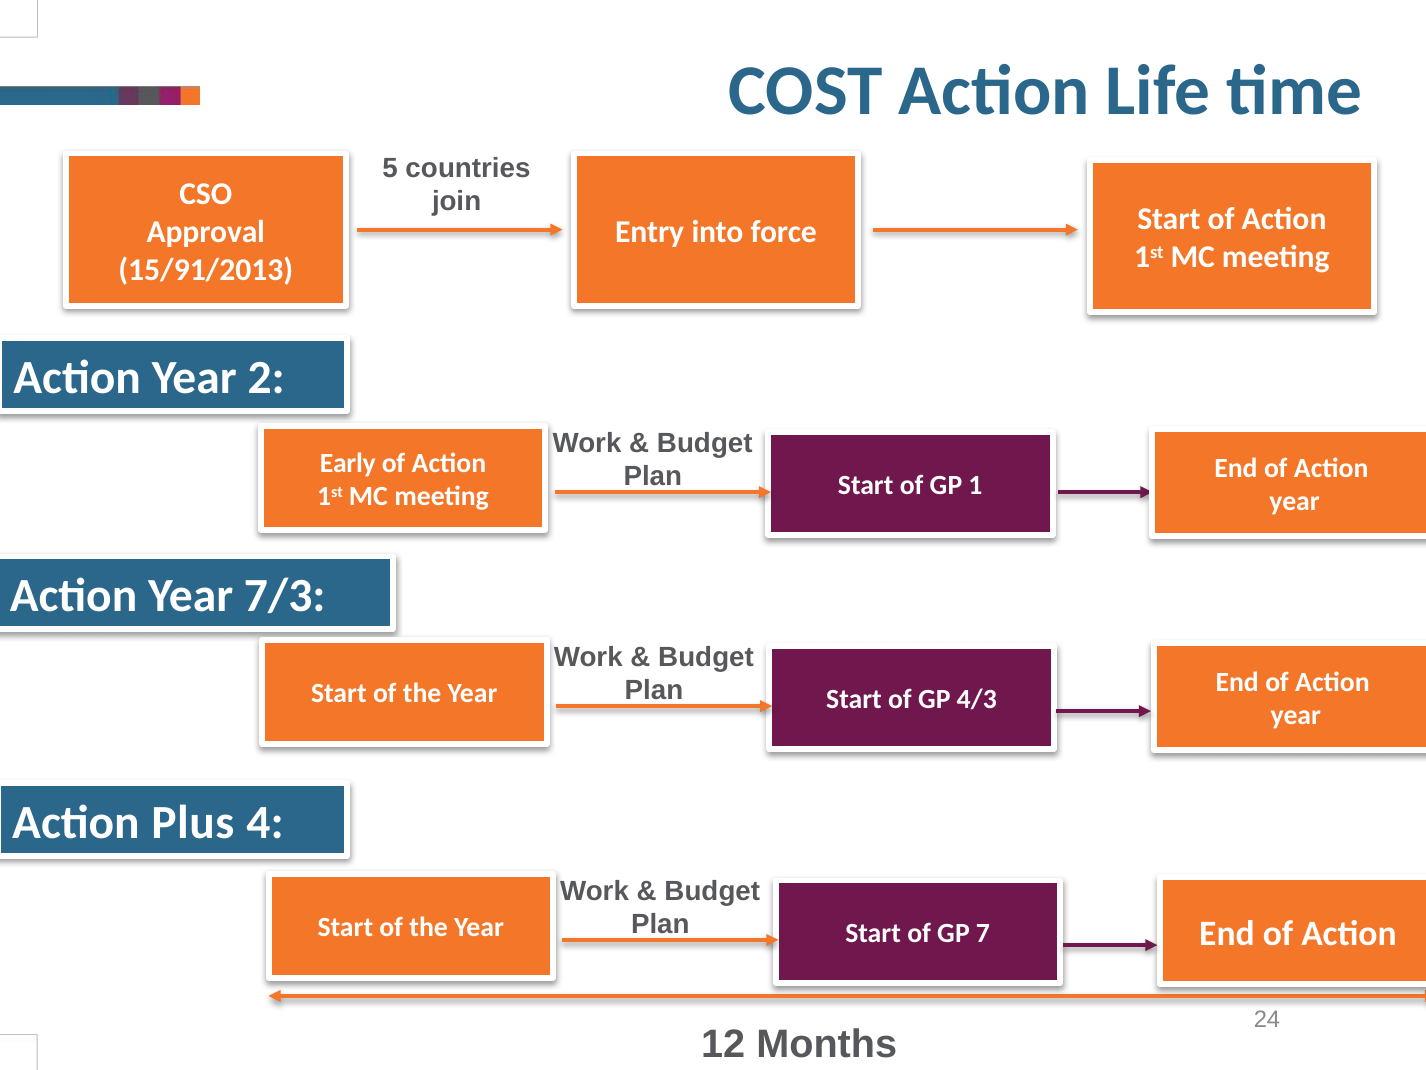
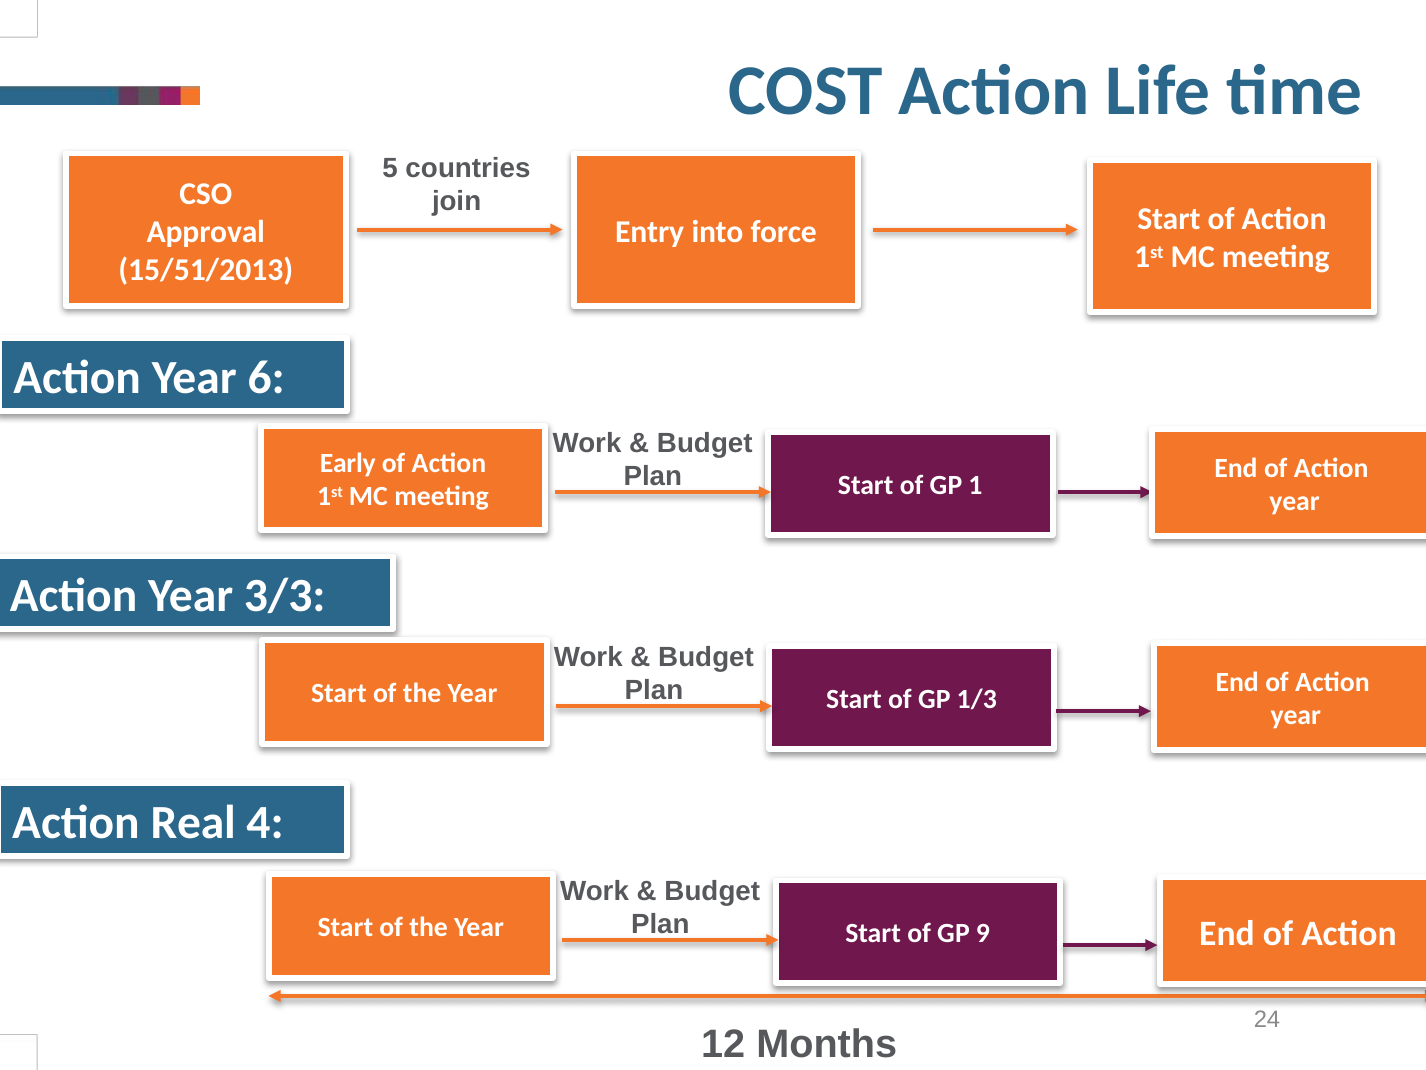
15/91/2013: 15/91/2013 -> 15/51/2013 (206, 270)
2: 2 -> 6 (266, 378)
7/3: 7/3 -> 3/3 (285, 596)
4/3: 4/3 -> 1/3 (977, 699)
Plus: Plus -> Real (193, 823)
7: 7 -> 9 (983, 933)
